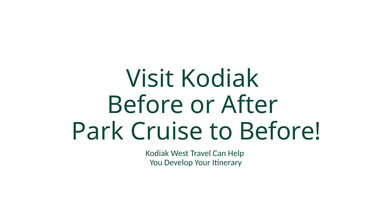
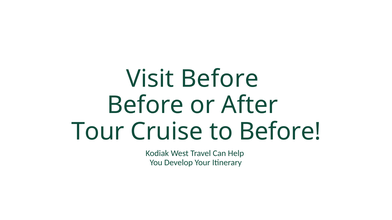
Visit Kodiak: Kodiak -> Before (220, 79)
Park: Park -> Tour (98, 132)
